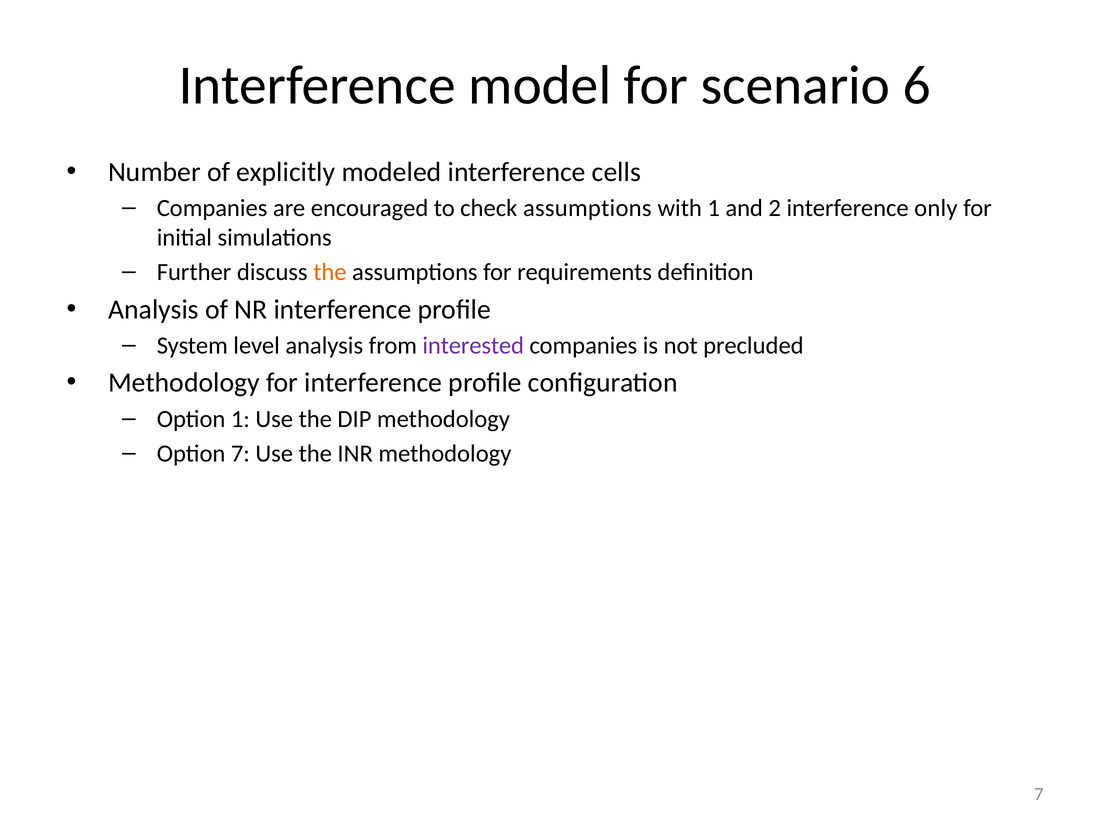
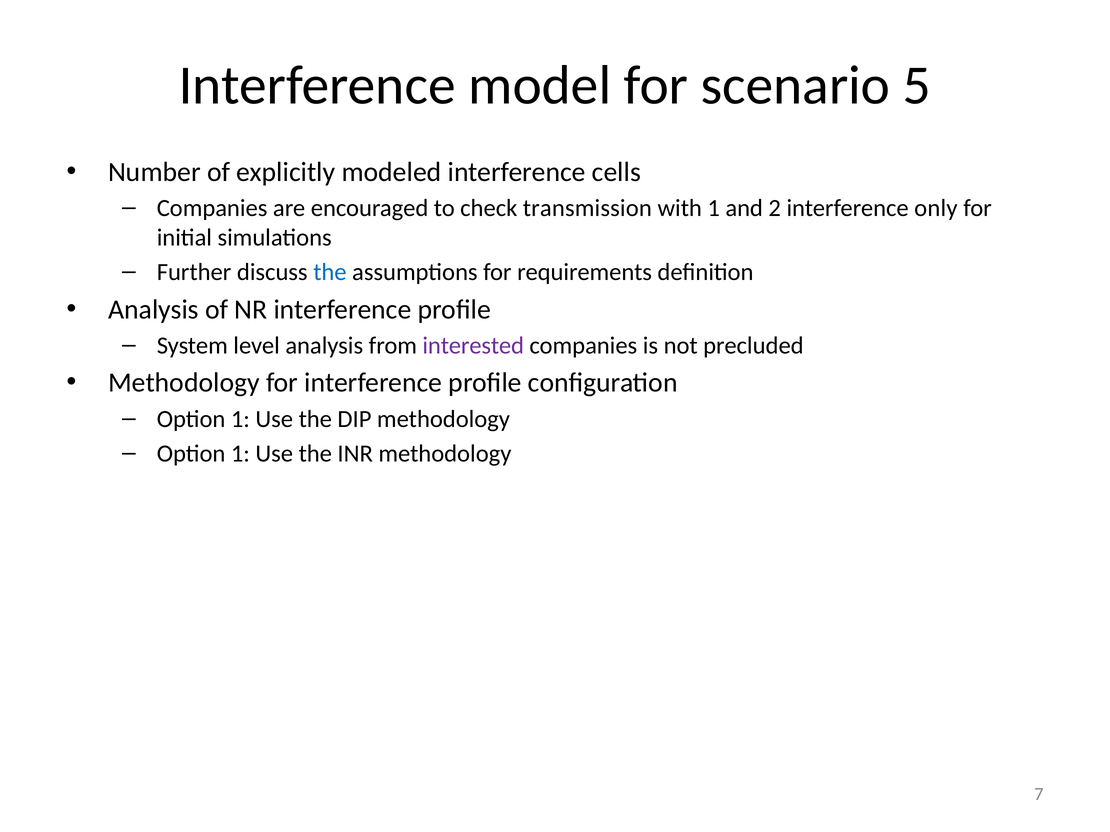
6: 6 -> 5 (917, 85)
check assumptions: assumptions -> transmission (587, 208)
the colour: orange -> blue (330, 272)
7: 7 -> 1 (240, 454)
